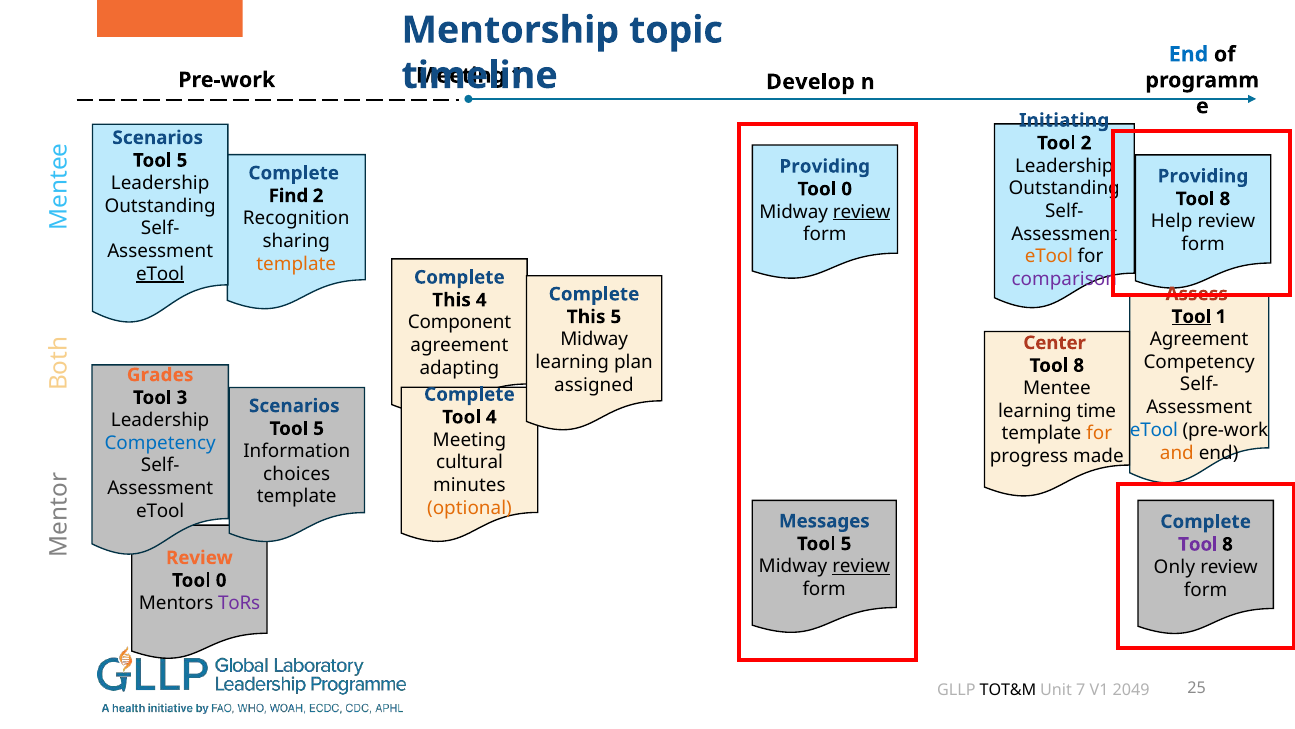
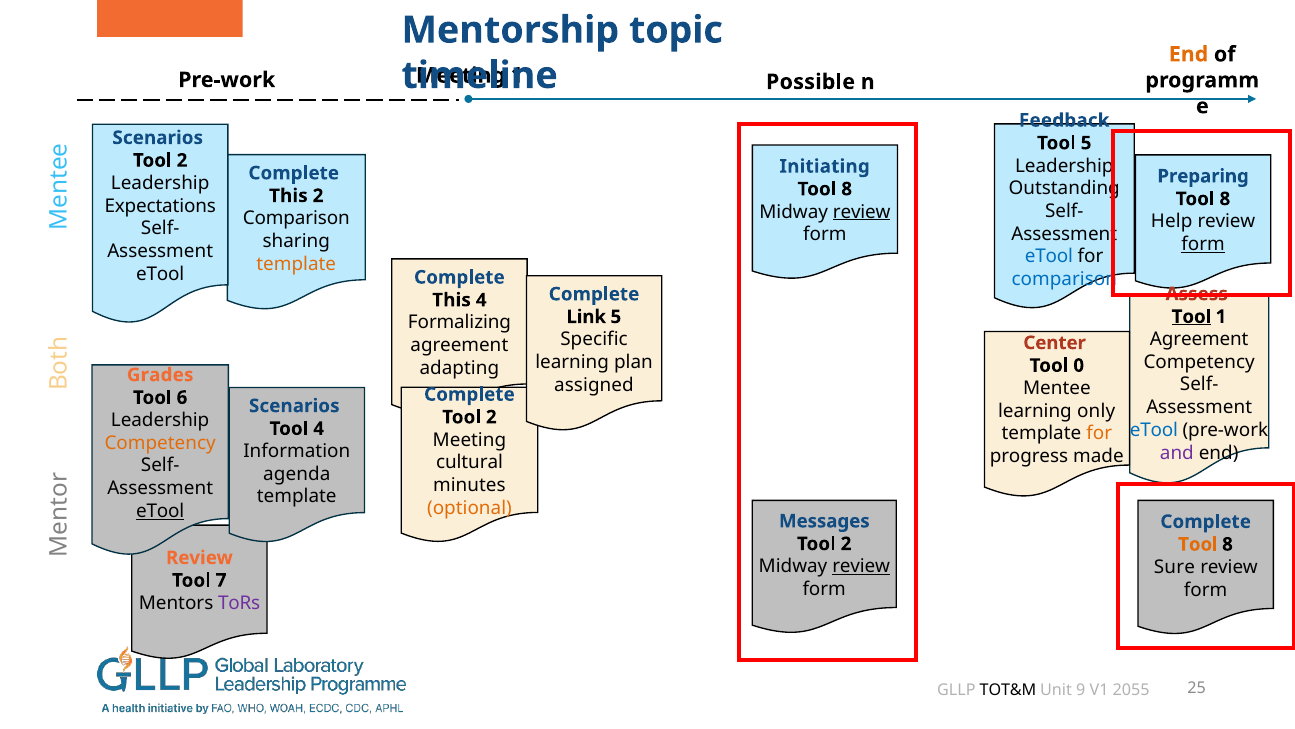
End colour: blue -> orange (1189, 54)
Develop: Develop -> Possible (810, 82)
Initiating: Initiating -> Feedback (1064, 120)
Tool 2: 2 -> 5 (1086, 143)
5: 5 -> 2 (182, 160)
Providing: Providing -> Initiating (825, 166)
Providing: Providing -> Preparing (1203, 176)
0: 0 -> 8 (847, 189)
Find: Find -> This (288, 196)
Outstanding: Outstanding -> Expectations (160, 206)
Recognition: Recognition -> Comparison (296, 218)
form underline: none -> present (1203, 244)
eTool colour: orange -> blue (1049, 256)
eTool underline: present -> none (160, 274)
comparison colour: purple -> blue (1064, 279)
This: This -> Link (586, 317)
Component: Component -> Formalizing (459, 322)
Midway: Midway -> Specific (594, 339)
8: 8 -> 0 (1079, 365)
3: 3 -> 6 (182, 397)
time: time -> only (1096, 411)
4: 4 -> 2 (491, 417)
5: 5 -> 4 (319, 428)
Competency colour: blue -> orange (160, 443)
and colour: orange -> purple (1177, 452)
choices: choices -> agenda (297, 474)
eTool underline: none -> present (160, 511)
5: 5 -> 2 (846, 543)
Tool colour: purple -> orange (1198, 544)
Only: Only -> Sure (1174, 567)
0: 0 -> 7 (221, 580)
7: 7 -> 9 (1081, 690)
2049: 2049 -> 2055 (1131, 690)
